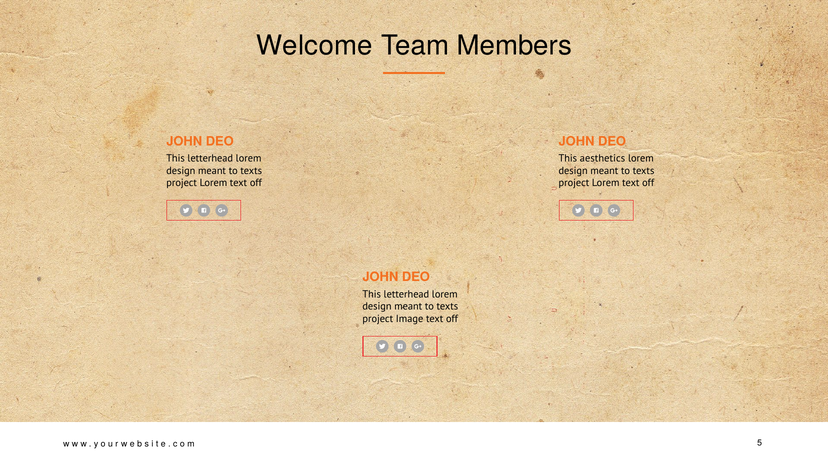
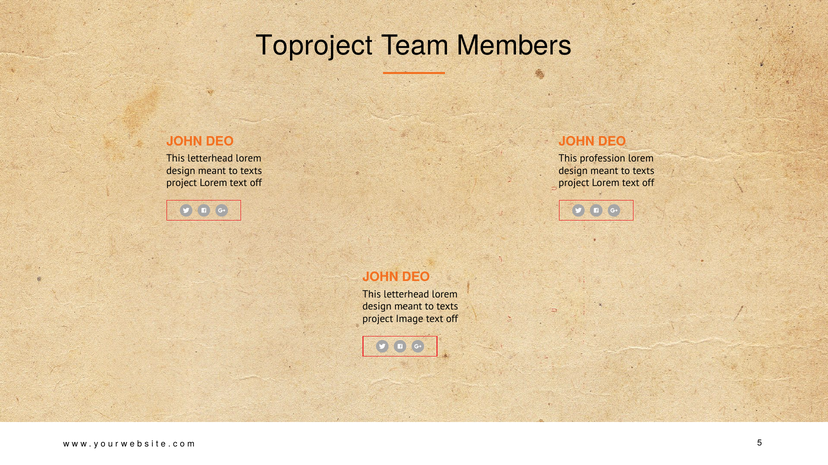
Welcome: Welcome -> Toproject (314, 46)
aesthetics: aesthetics -> profession (603, 159)
